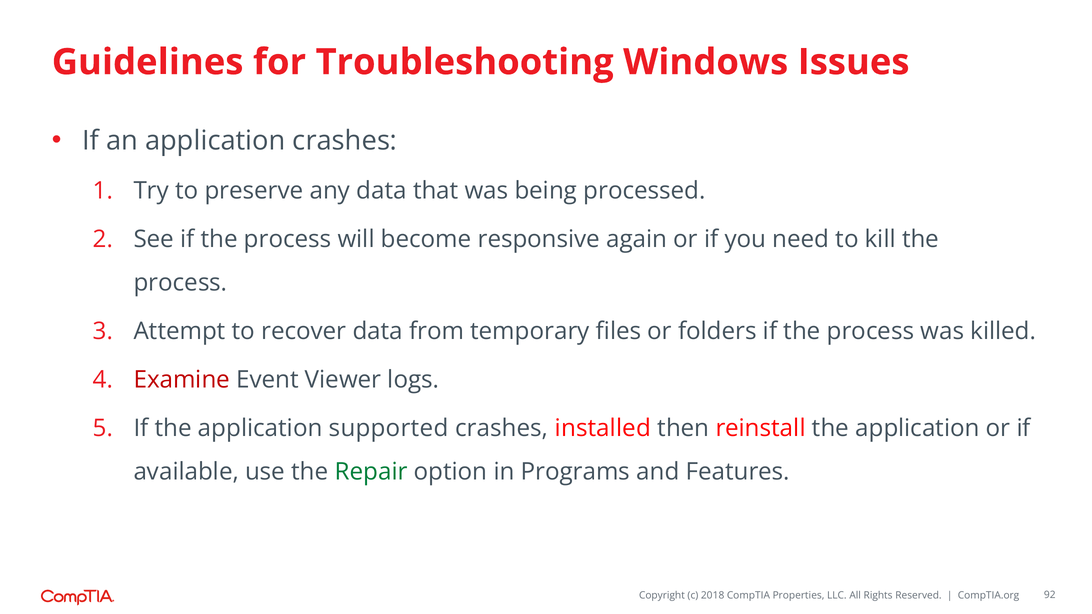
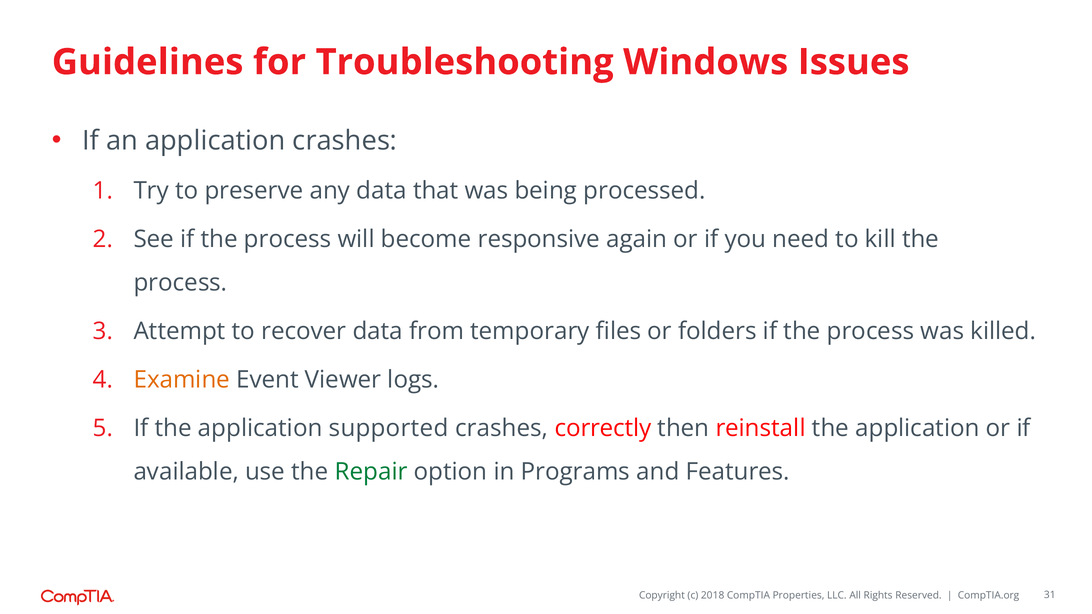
Examine colour: red -> orange (182, 380)
installed: installed -> correctly (603, 429)
92: 92 -> 31 (1050, 595)
